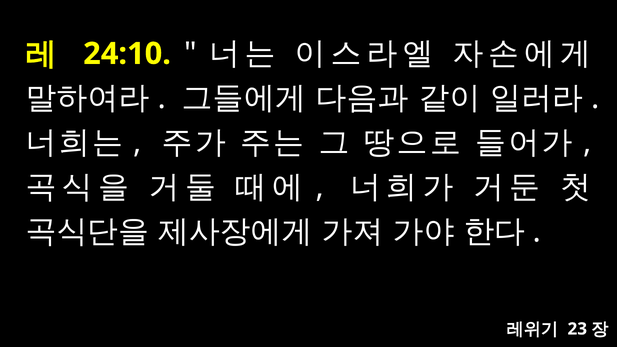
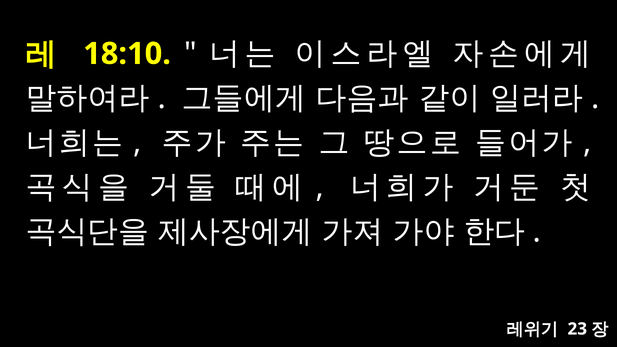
24:10: 24:10 -> 18:10 (127, 54)
